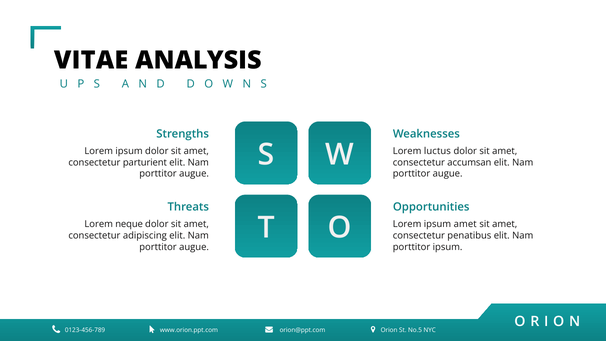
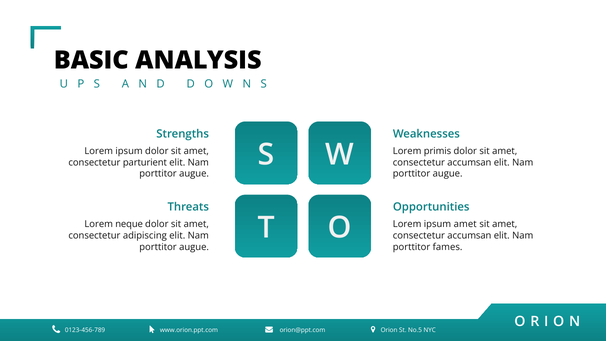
VITAE: VITAE -> BASIC (91, 60)
luctus: luctus -> primis (438, 151)
penatibus: penatibus -> accumsan (469, 236)
porttitor ipsum: ipsum -> fames (448, 247)
